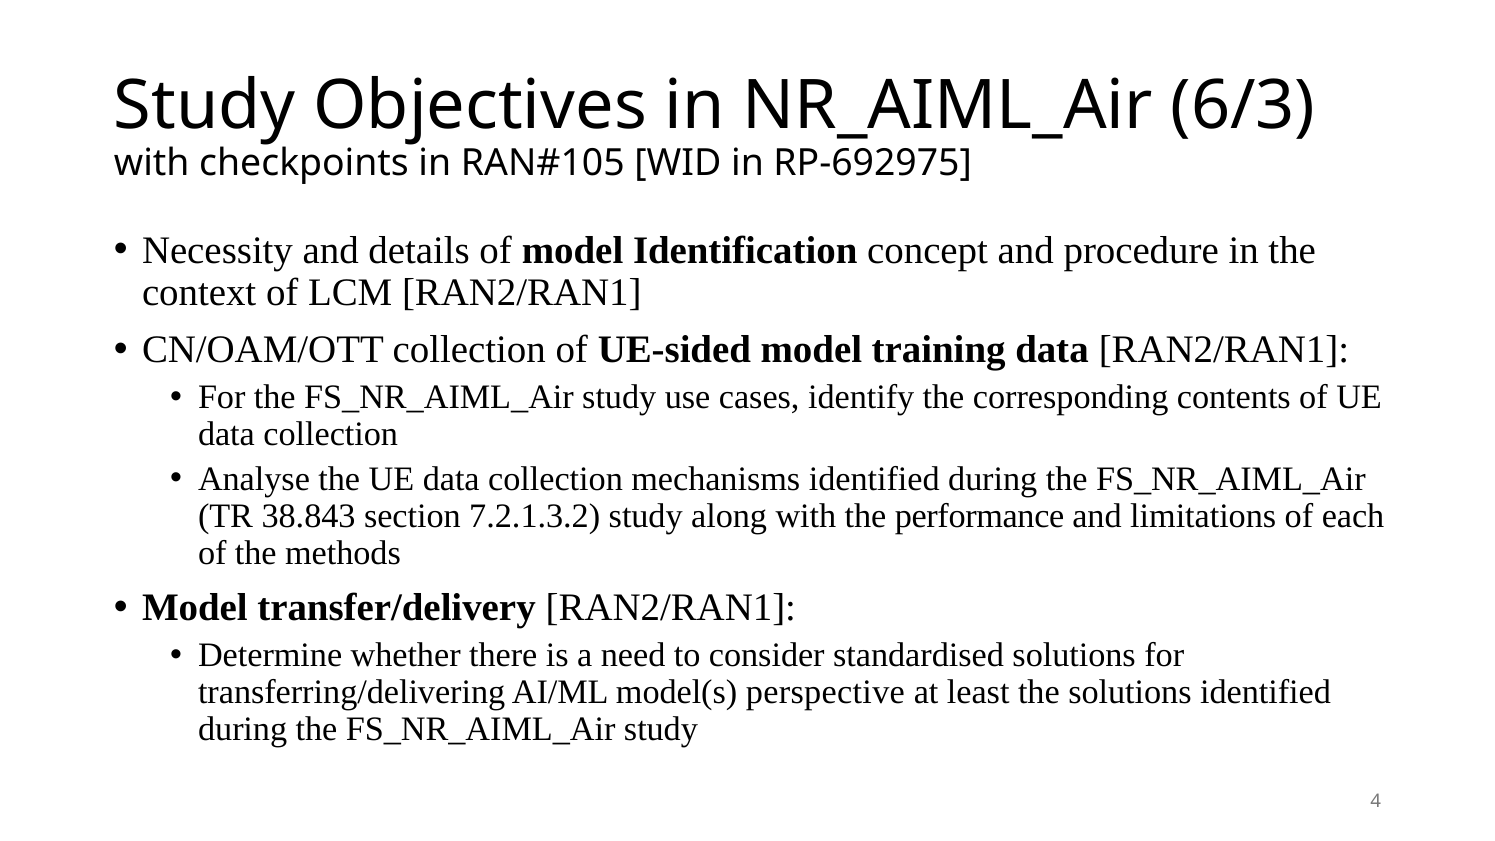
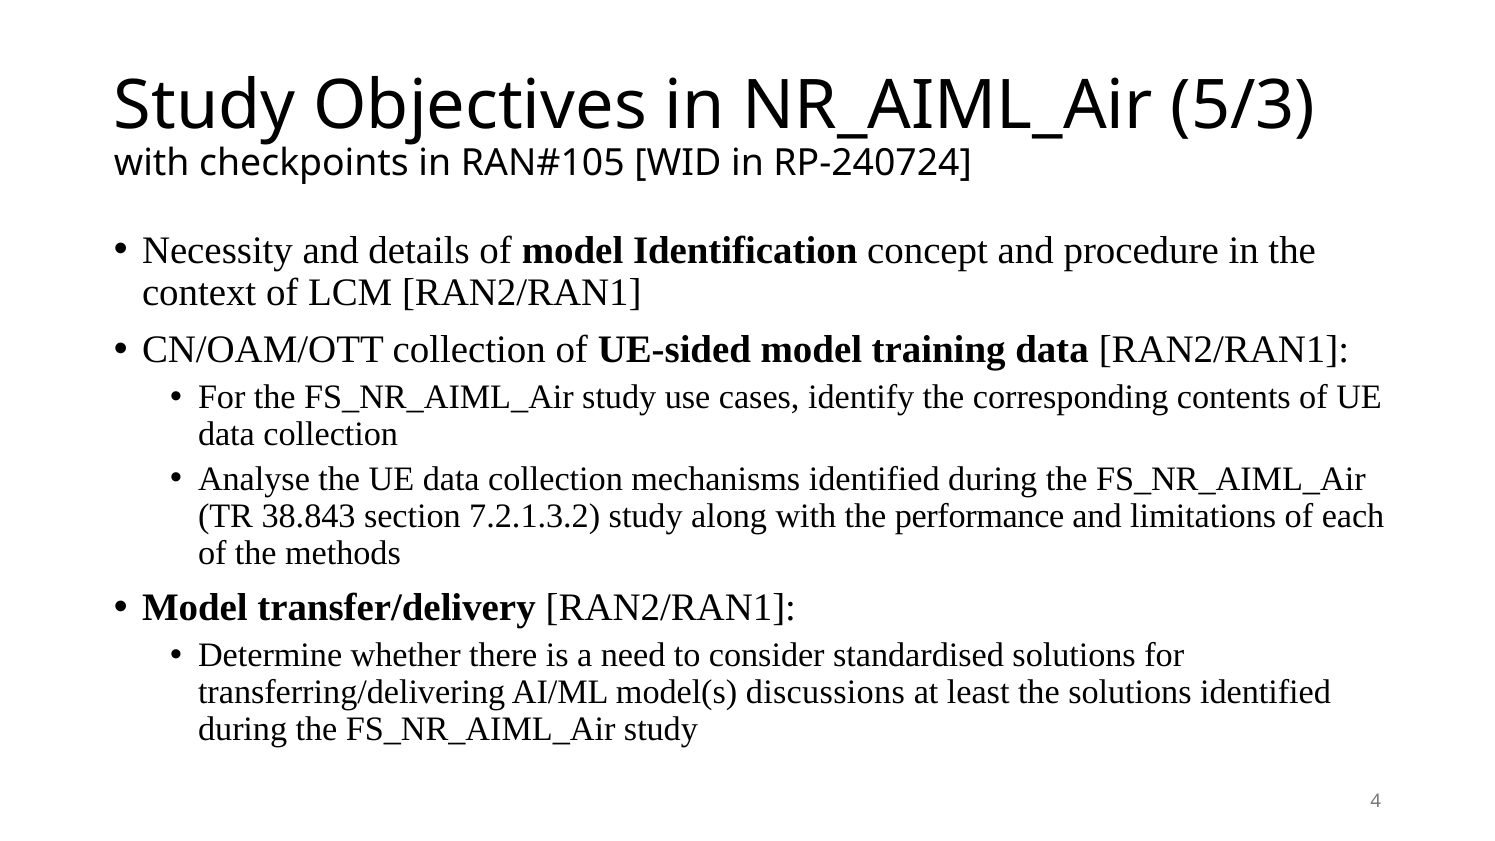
6/3: 6/3 -> 5/3 (1243, 105)
RP-692975: RP-692975 -> RP-240724 (873, 163)
perspective: perspective -> discussions (825, 692)
